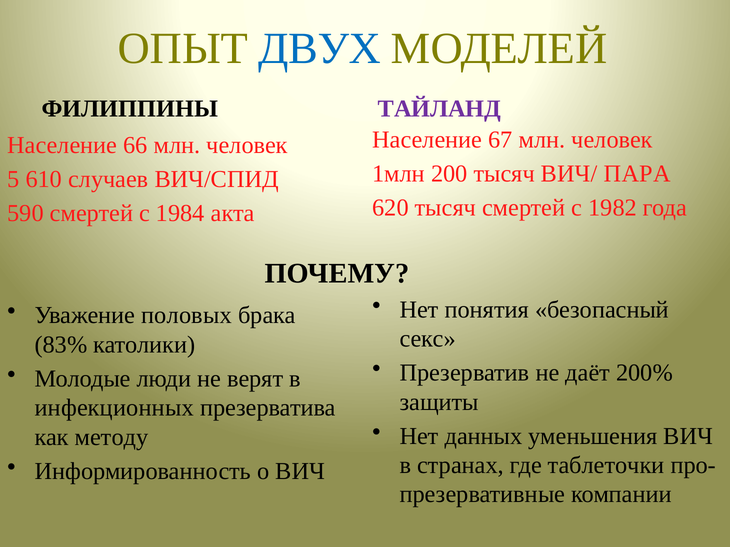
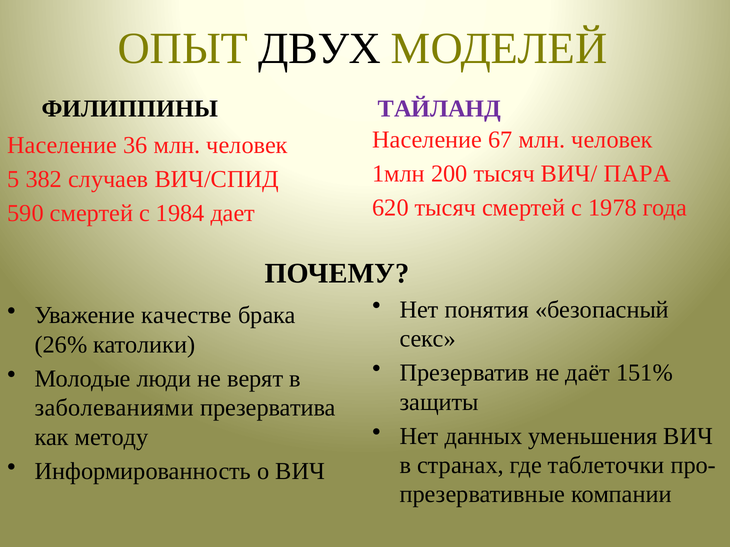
ДВУХ colour: blue -> black (320, 49)
66: 66 -> 36 (135, 145)
610: 610 -> 382 (44, 179)
1982: 1982 -> 1978 (613, 208)
акта: акта -> дает (233, 214)
половых: половых -> качестве (186, 316)
83%: 83% -> 26% (61, 345)
200%: 200% -> 151% (644, 373)
инфекционных: инфекционных -> заболеваниями (114, 408)
